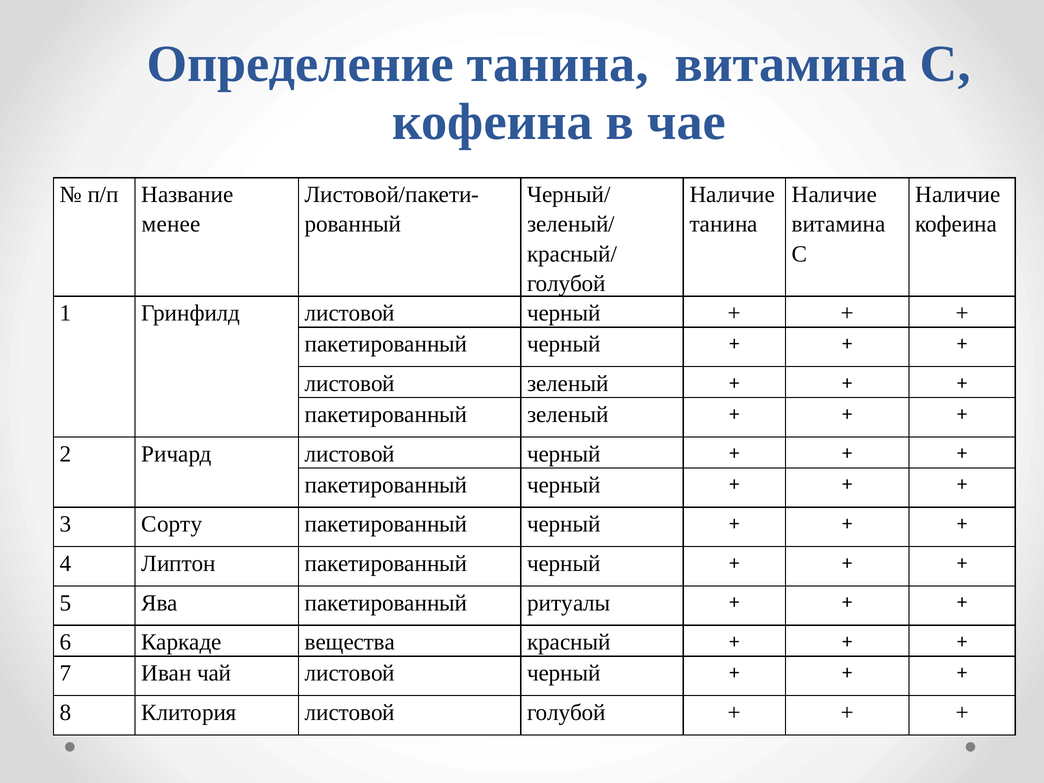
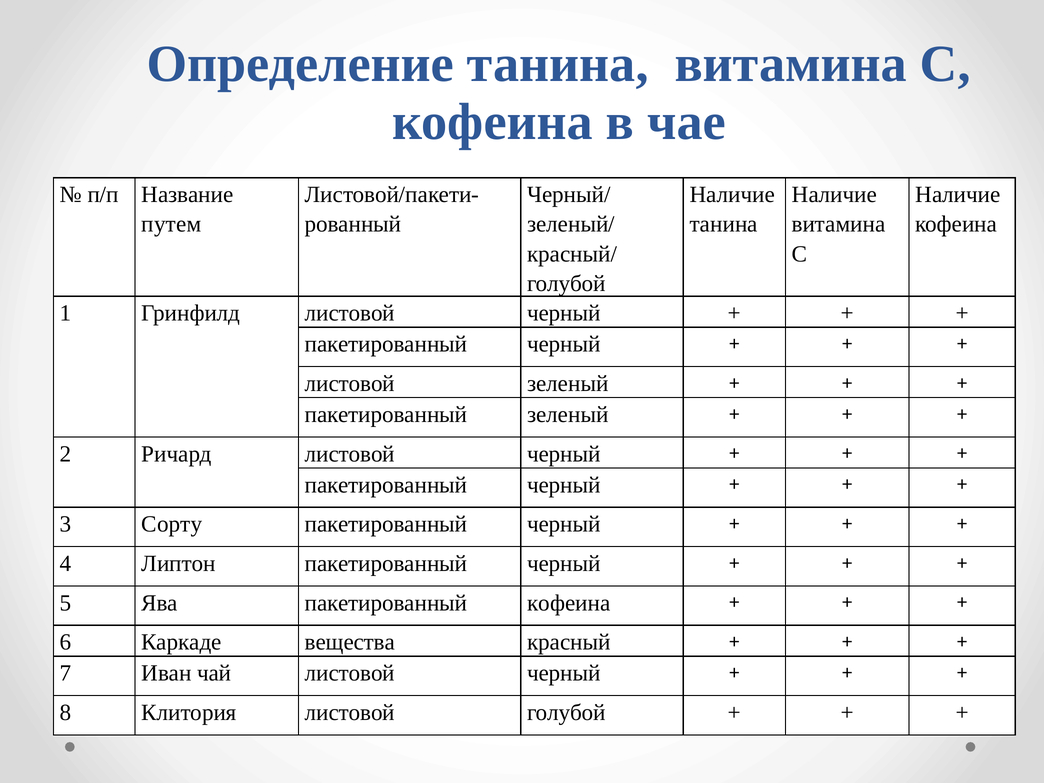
менее: менее -> путем (171, 224)
пакетированный ритуалы: ритуалы -> кофеина (569, 603)
